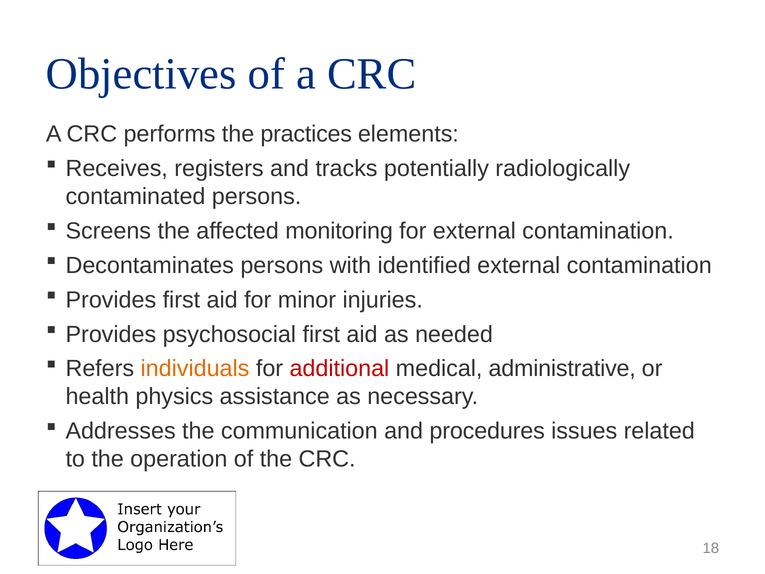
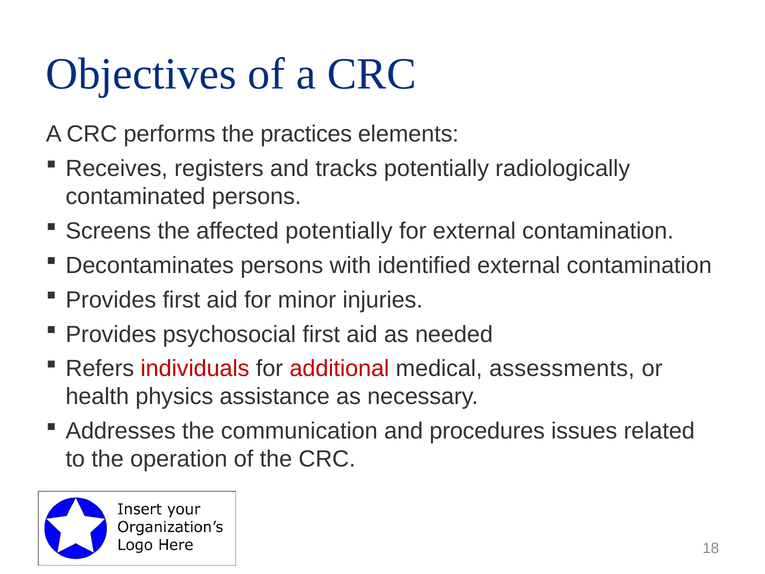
affected monitoring: monitoring -> potentially (339, 231)
individuals colour: orange -> red (195, 369)
administrative: administrative -> assessments (562, 369)
